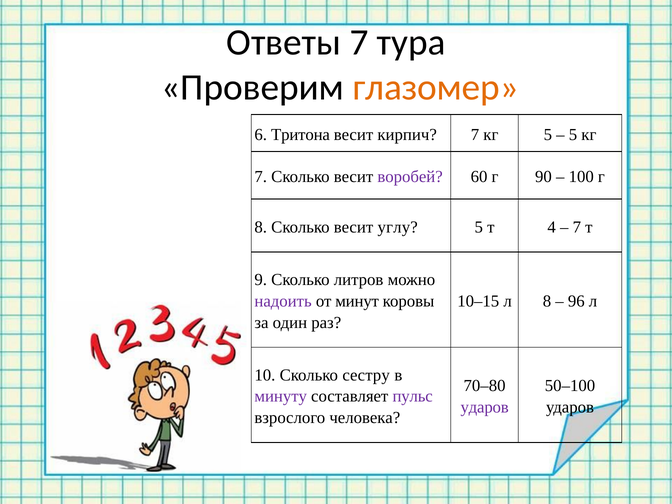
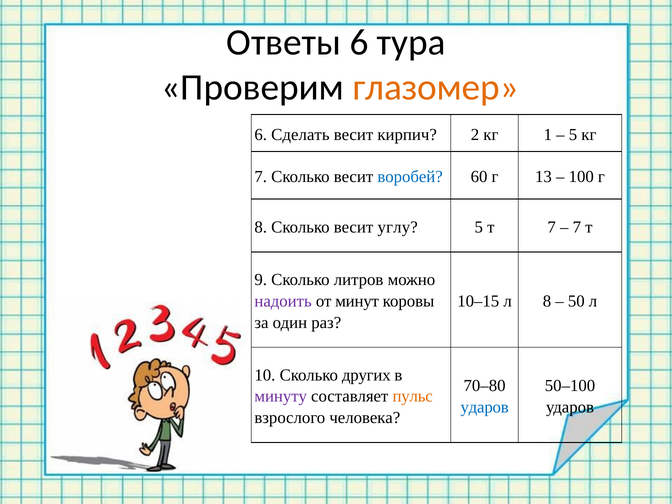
Ответы 7: 7 -> 6 (359, 42)
Тритона: Тритона -> Сделать (300, 134)
кирпич 7: 7 -> 2 (475, 134)
кг 5: 5 -> 1 (548, 134)
воробей colour: purple -> blue (410, 177)
90: 90 -> 13 (543, 177)
т 4: 4 -> 7 (552, 227)
96: 96 -> 50 (576, 301)
сестру: сестру -> других (366, 375)
пульс colour: purple -> orange (413, 396)
ударов colour: purple -> blue (485, 407)
